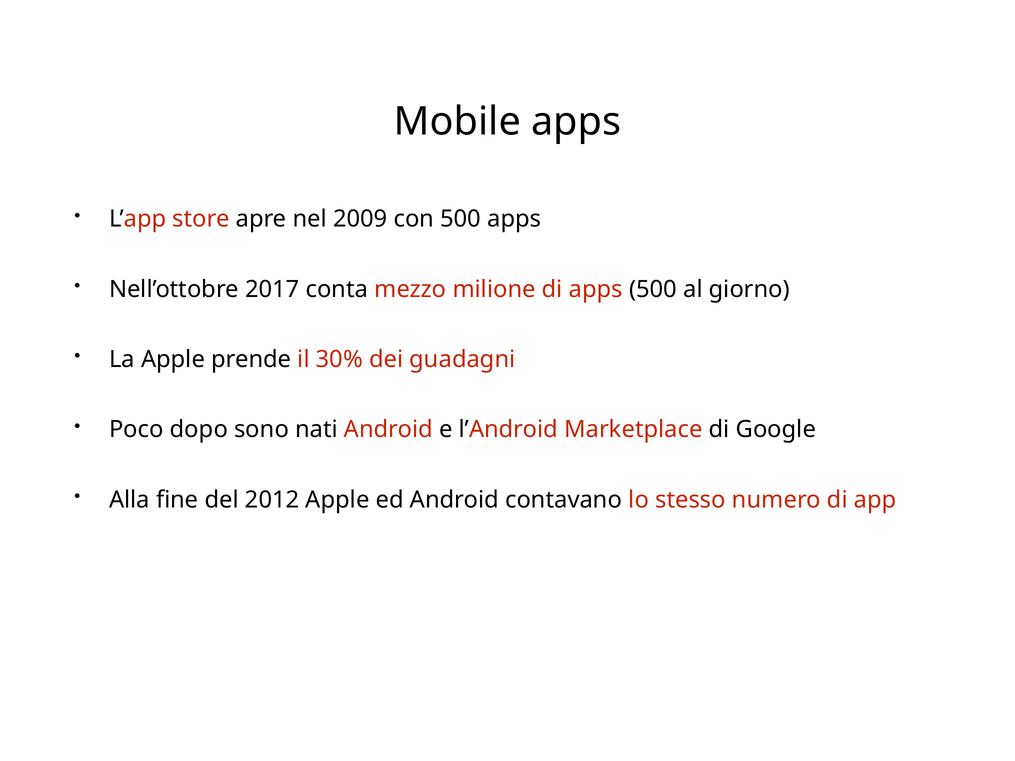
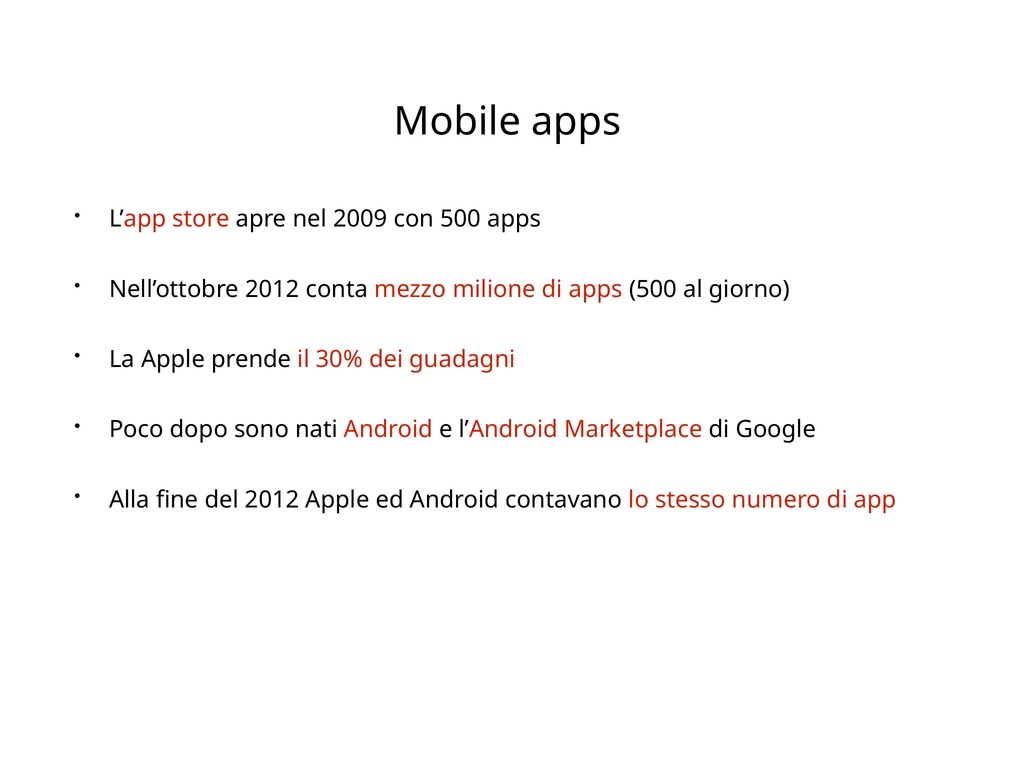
Nell’ottobre 2017: 2017 -> 2012 (272, 289)
